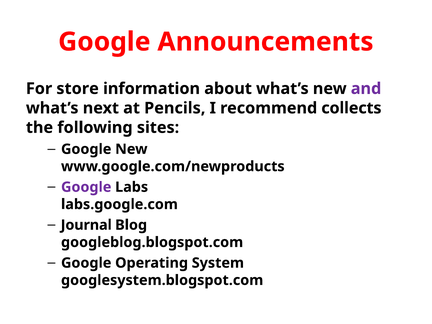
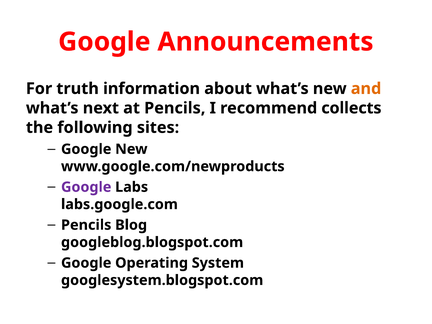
store: store -> truth (78, 89)
and colour: purple -> orange (366, 89)
Journal: Journal -> Pencils (86, 225)
